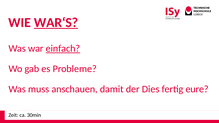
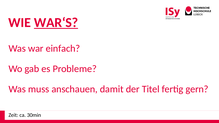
einfach underline: present -> none (63, 49)
Dies: Dies -> Titel (151, 89)
eure: eure -> gern (197, 89)
